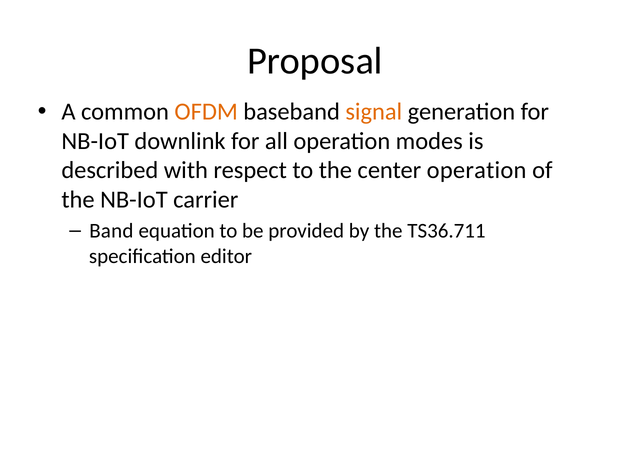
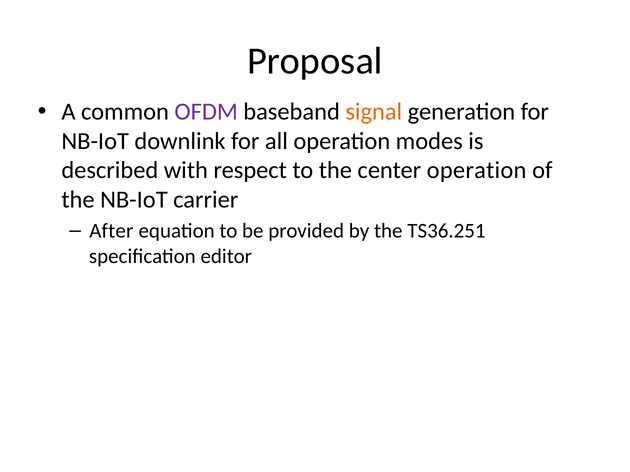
OFDM colour: orange -> purple (206, 112)
Band: Band -> After (111, 231)
TS36.711: TS36.711 -> TS36.251 (446, 231)
